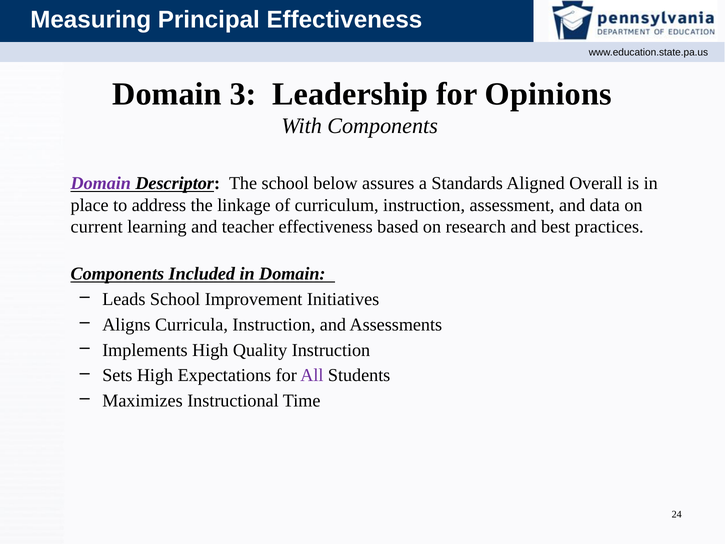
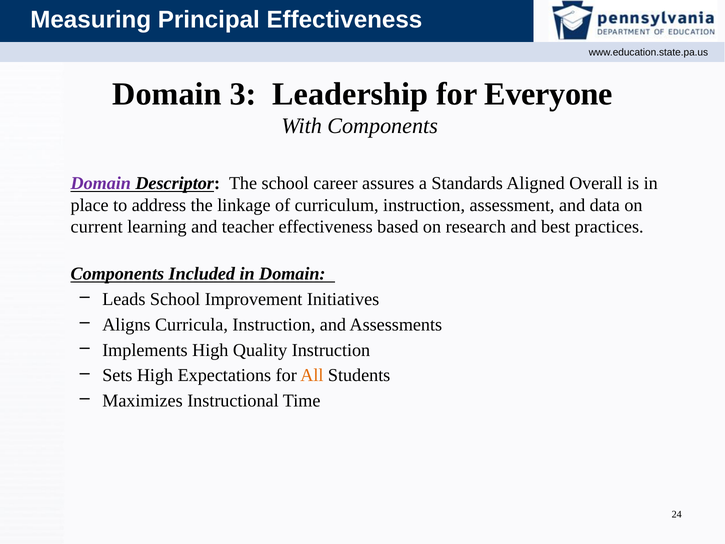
Opinions: Opinions -> Everyone (549, 94)
below: below -> career (335, 183)
All colour: purple -> orange (312, 375)
